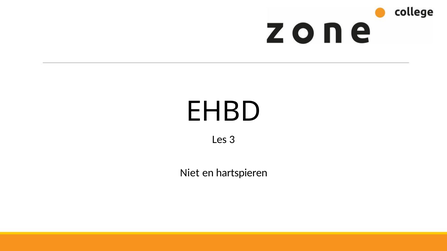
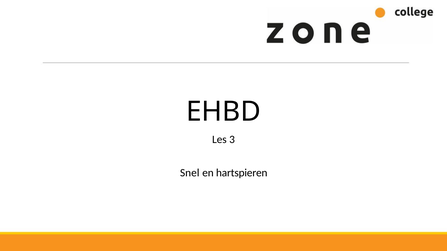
Niet: Niet -> Snel (190, 173)
